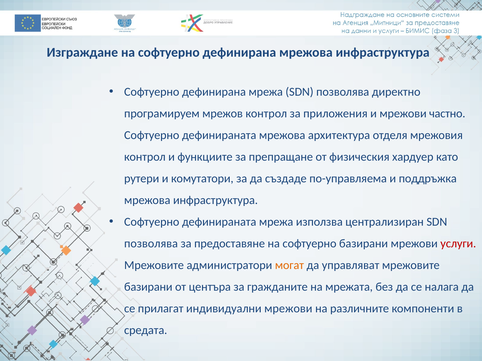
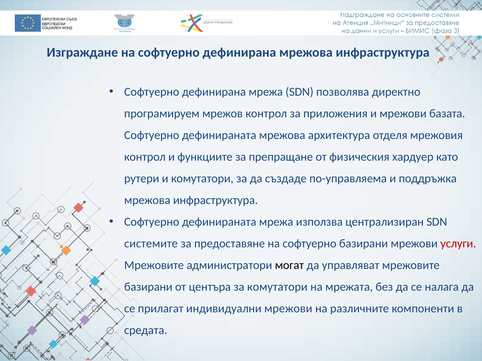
частно: частно -> базата (447, 114)
позволява: позволява -> системите (151, 244)
могат colour: orange -> black (289, 266)
за гражданите: гражданите -> комутатори (277, 287)
